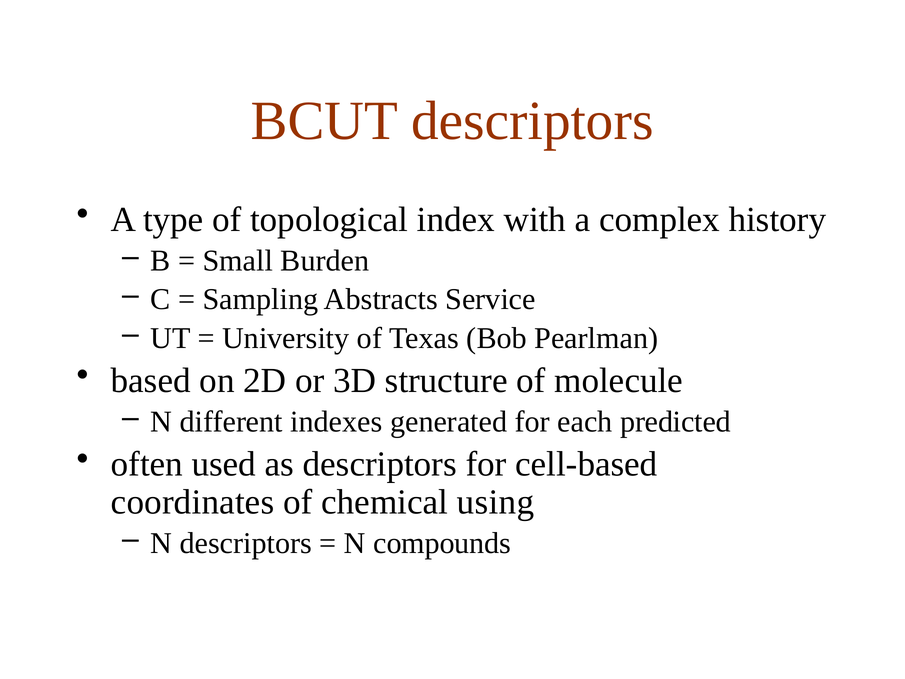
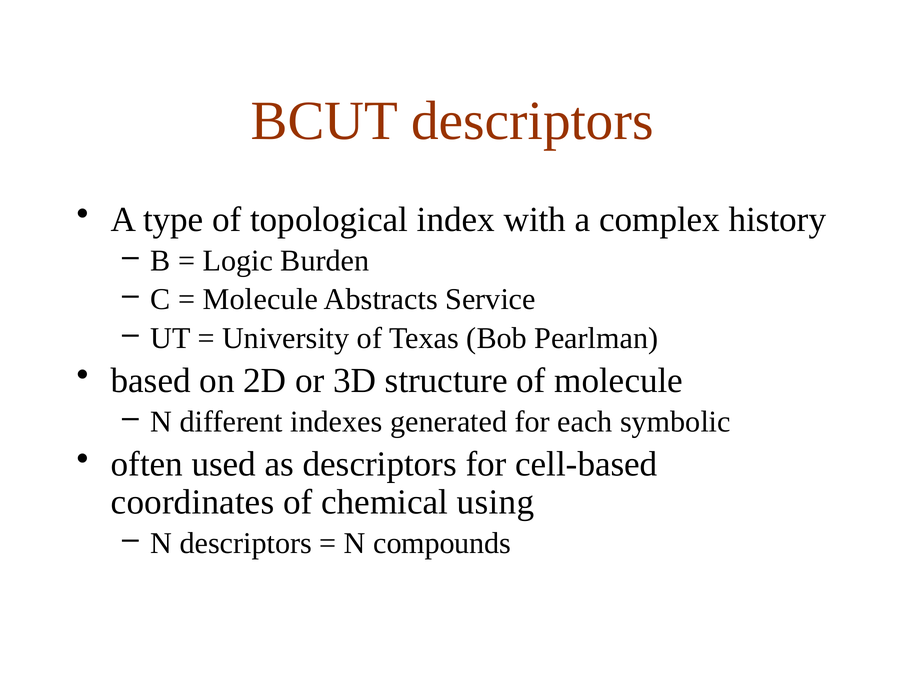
Small: Small -> Logic (238, 261)
Sampling: Sampling -> Molecule (260, 299)
predicted: predicted -> symbolic (675, 422)
